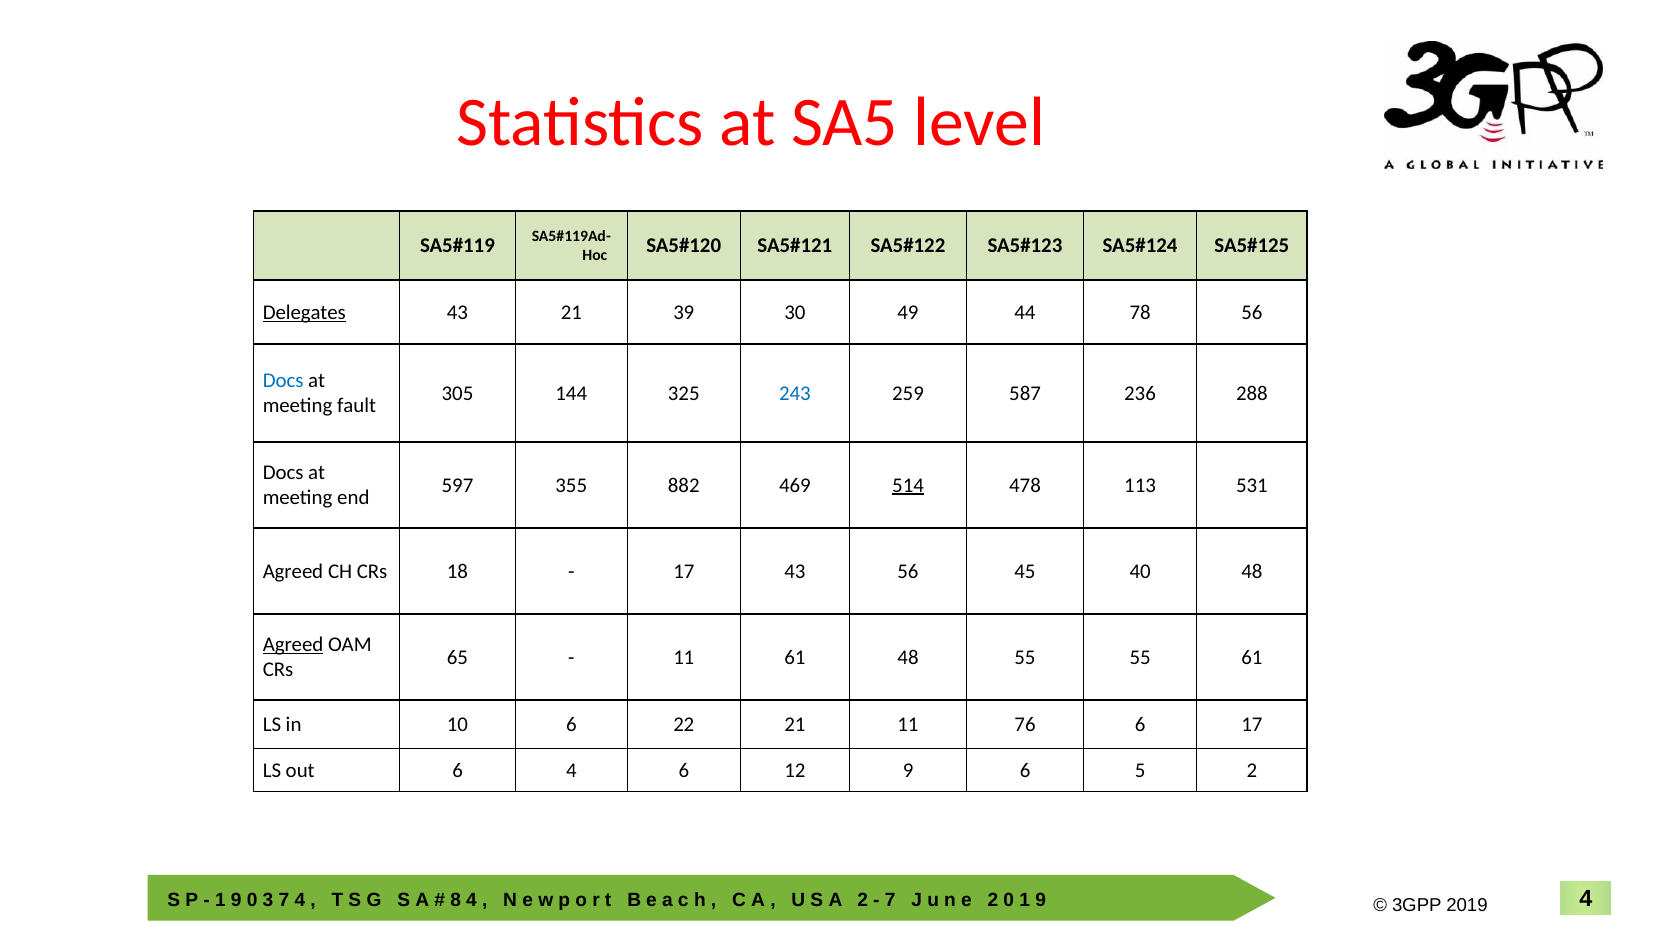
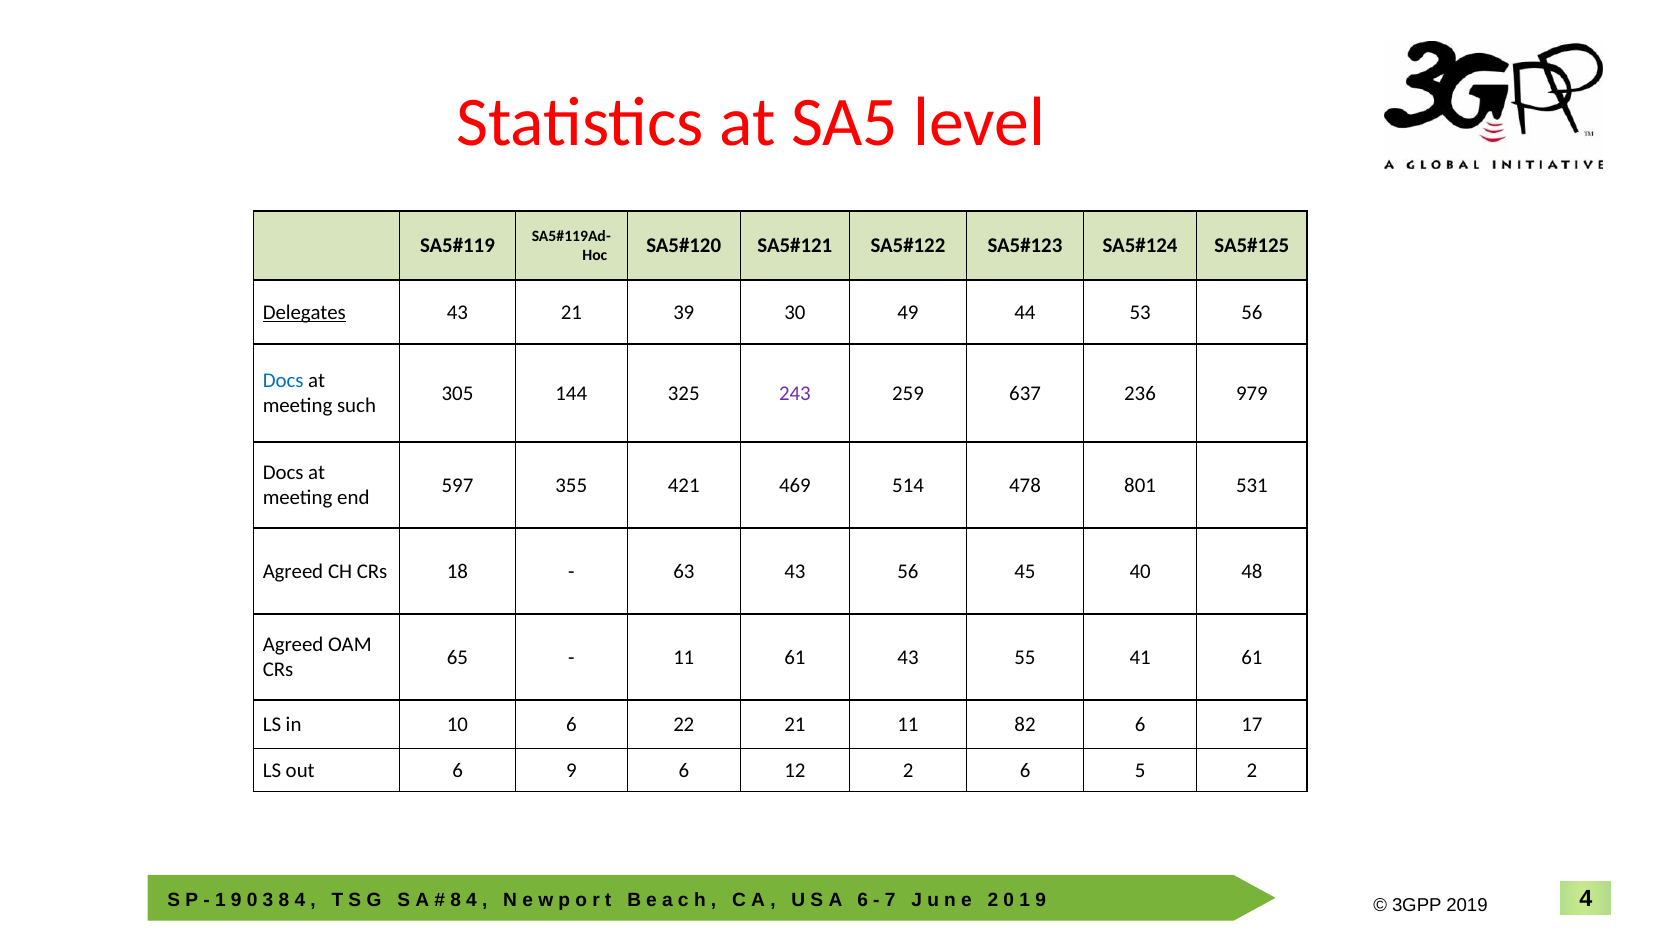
78: 78 -> 53 (1140, 312)
243 colour: blue -> purple (795, 393)
587: 587 -> 637 (1025, 393)
288: 288 -> 979 (1252, 393)
fault: fault -> such (357, 406)
882: 882 -> 421 (684, 485)
514 underline: present -> none (908, 485)
113: 113 -> 801 (1140, 485)
17: 17 -> 63 (684, 571)
Agreed underline: present -> none (293, 644)
61 48: 48 -> 43 (908, 657)
55 55: 55 -> 41 (1140, 657)
76: 76 -> 82 (1025, 724)
6 4: 4 -> 9 (571, 770)
12 9: 9 -> 2 (908, 770)
7: 7 -> 8 (284, 900)
2: 2 -> 6 (863, 900)
